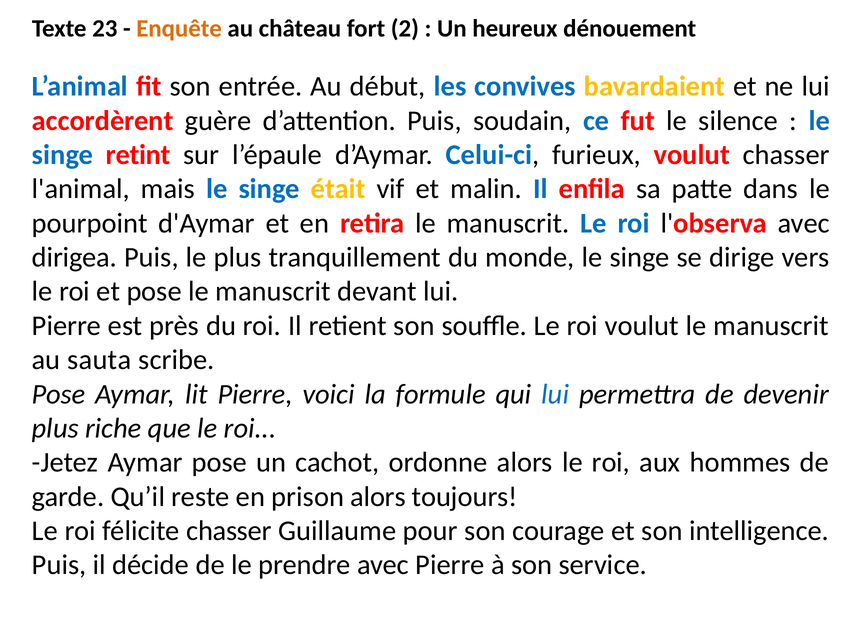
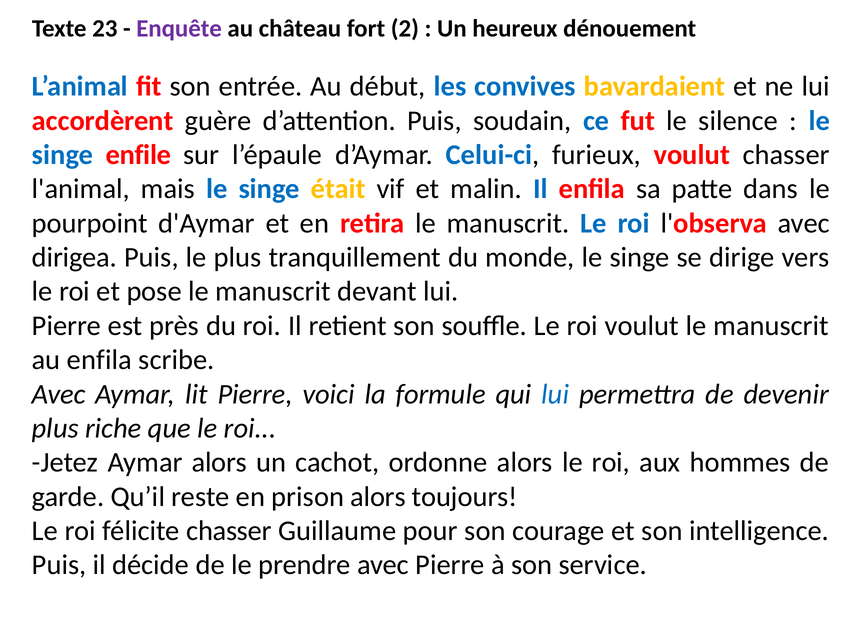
Enquête colour: orange -> purple (179, 29)
retint: retint -> enfile (138, 155)
au sauta: sauta -> enfila (99, 360)
Pose: Pose -> Avec (59, 394)
Aymar pose: pose -> alors (219, 463)
